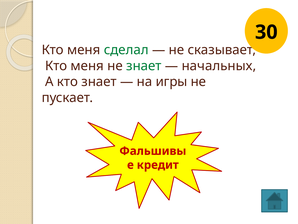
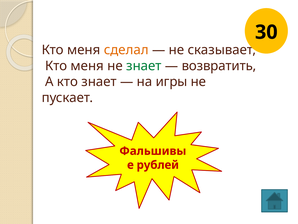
сделал colour: green -> orange (126, 50)
начальных: начальных -> возвратить (219, 66)
кредит: кредит -> рублей (158, 165)
